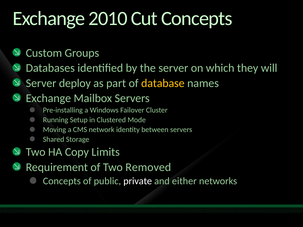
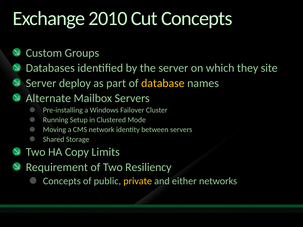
will: will -> site (269, 68)
Exchange: Exchange -> Alternate (48, 98)
Removed: Removed -> Resiliency (148, 167)
private colour: white -> yellow (138, 181)
